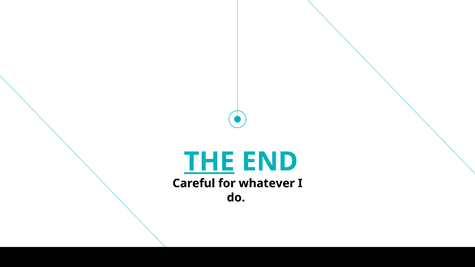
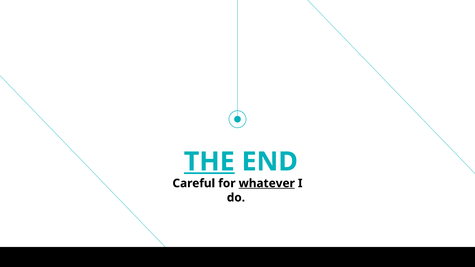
whatever underline: none -> present (267, 183)
